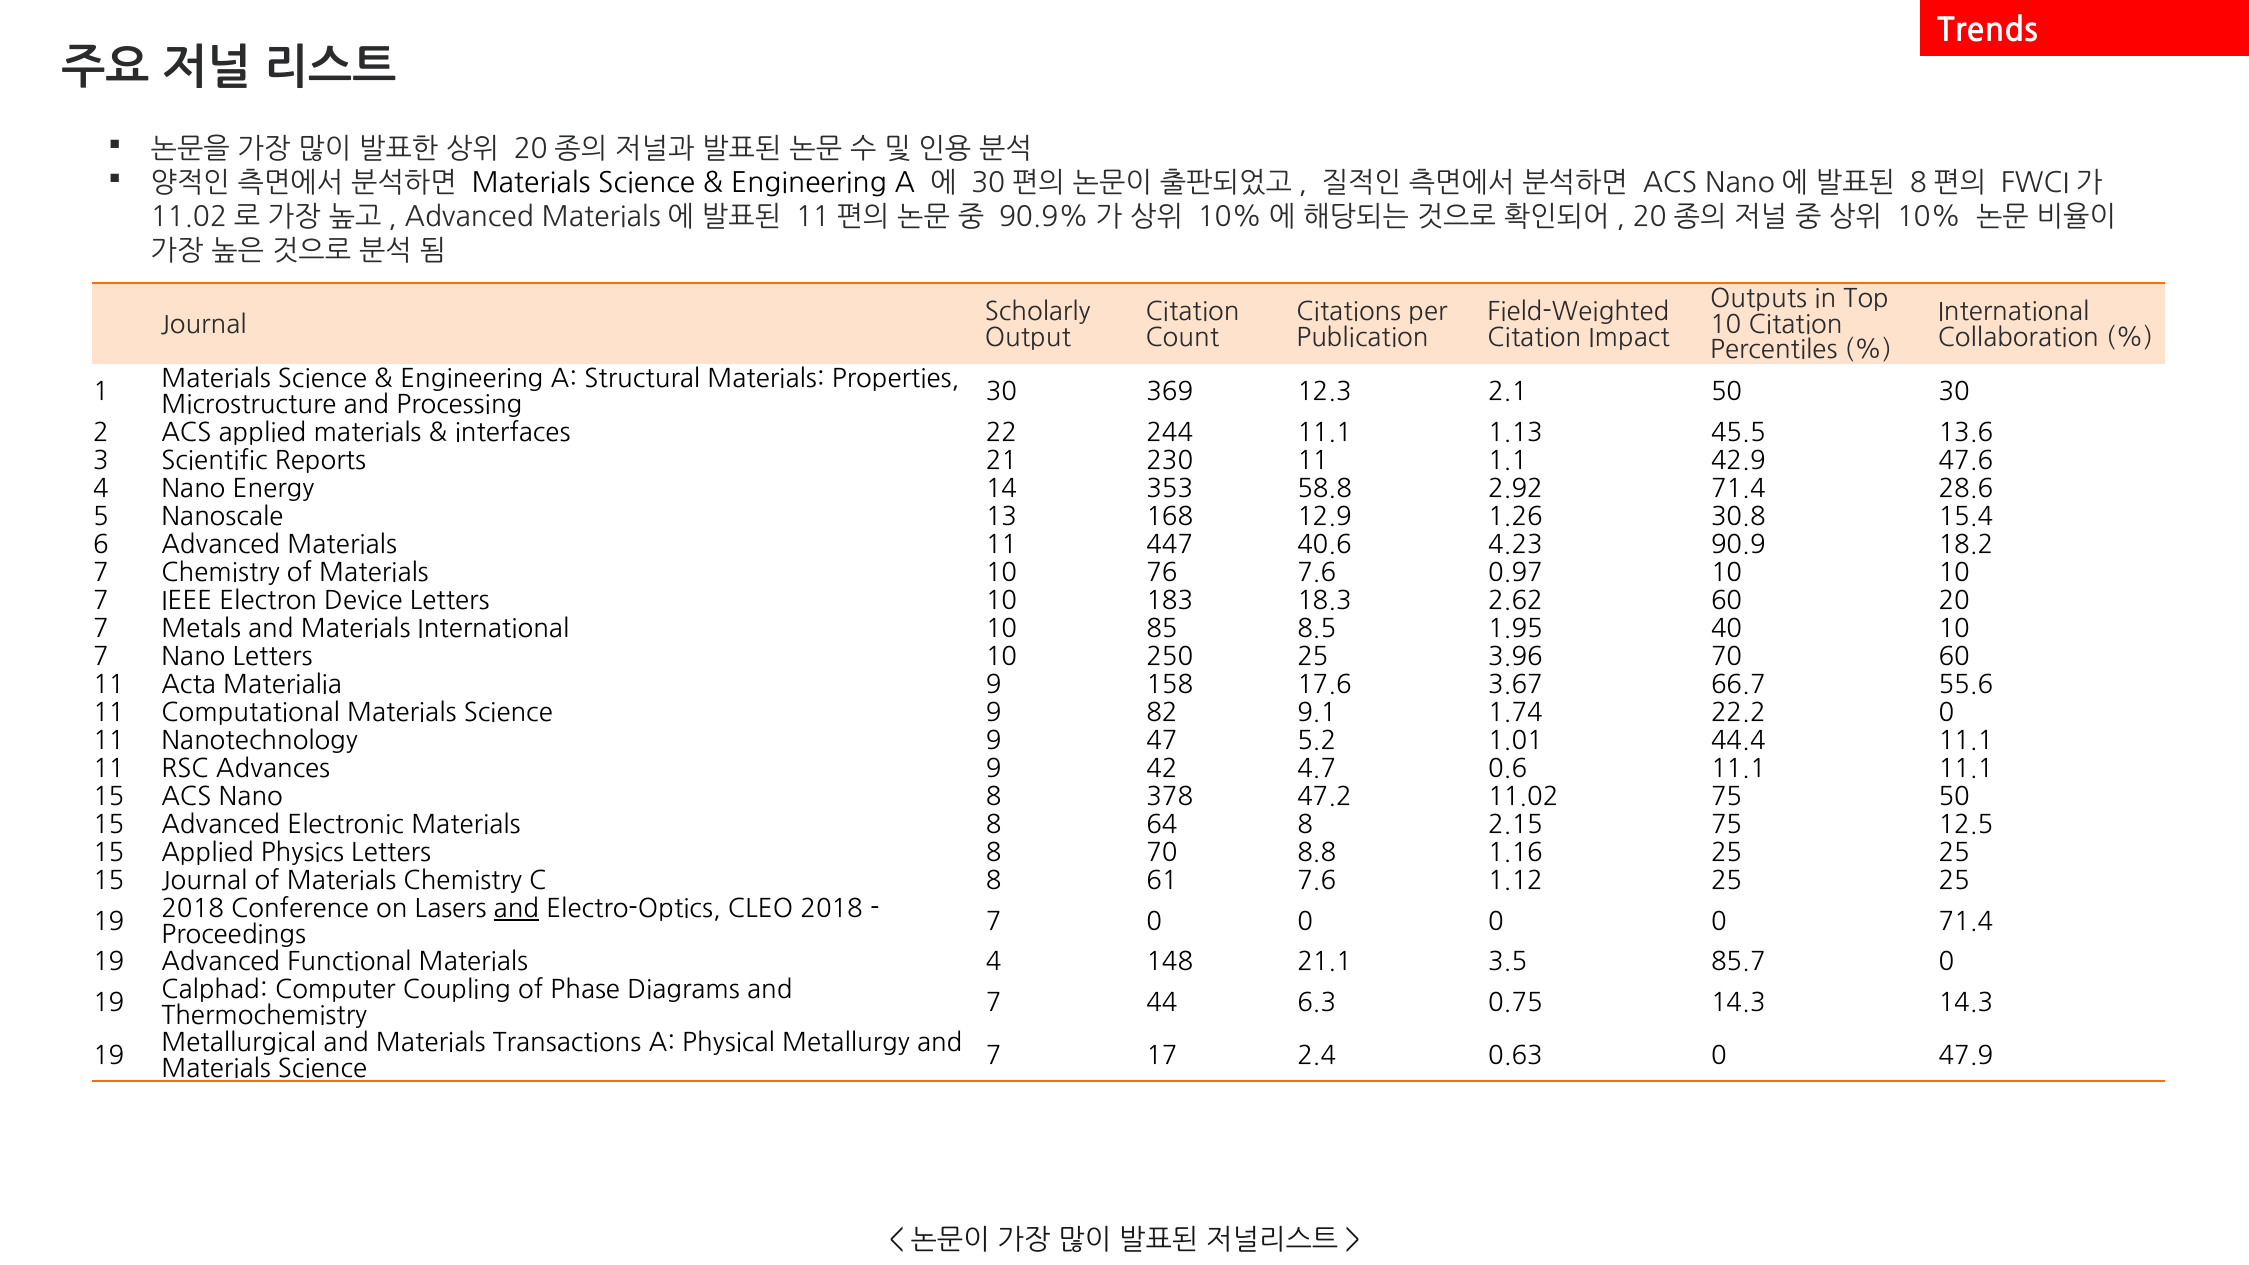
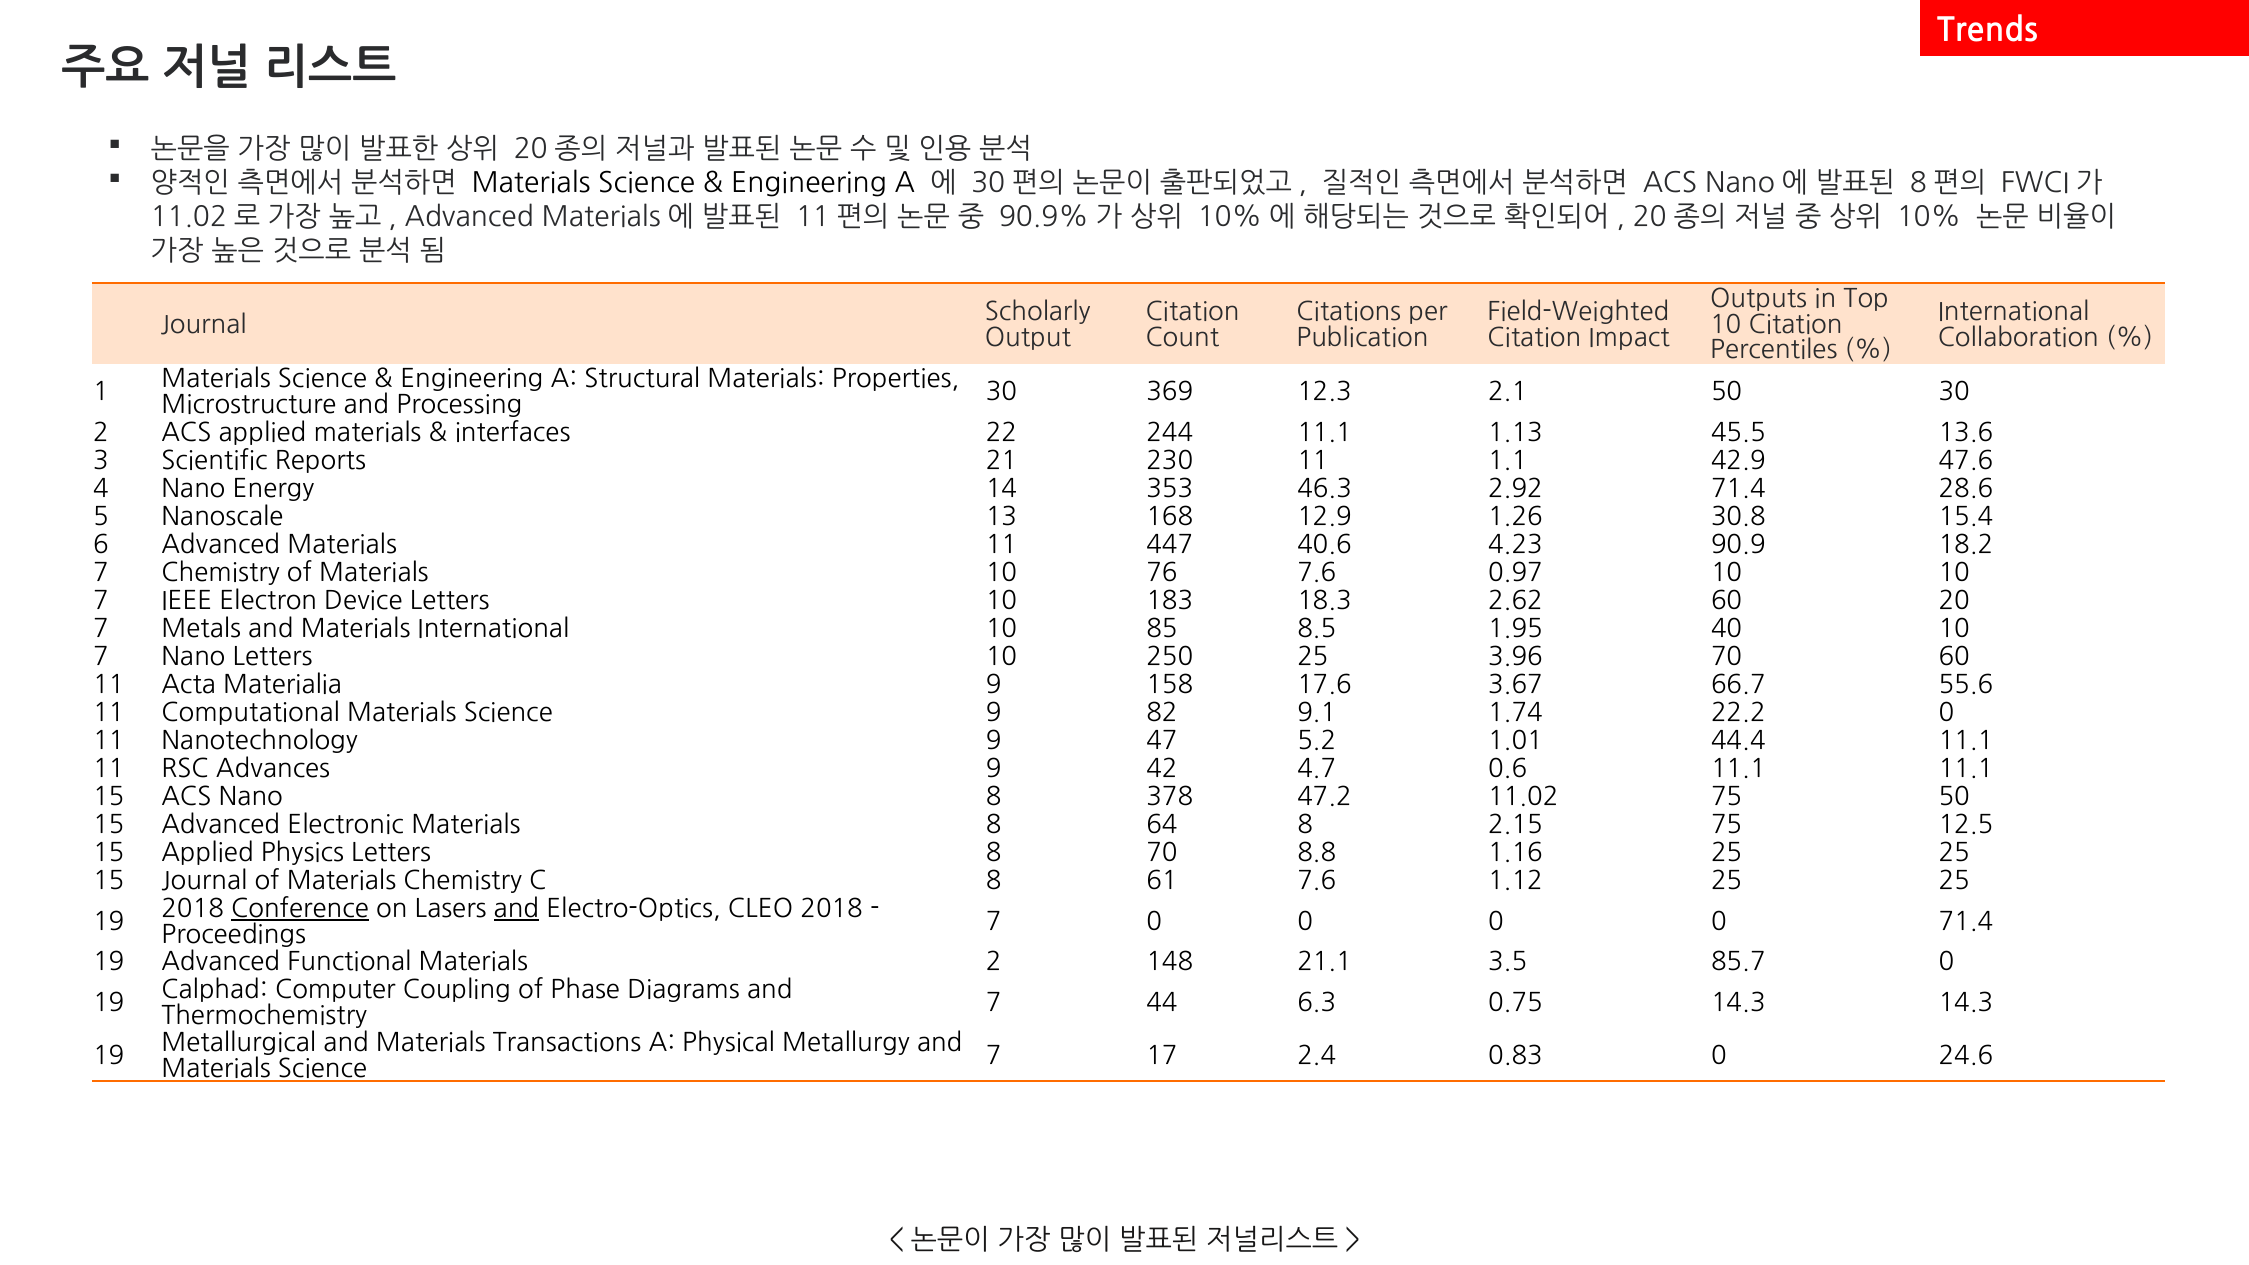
58.8: 58.8 -> 46.3 (1325, 489)
Conference underline: none -> present (300, 909)
Materials 4: 4 -> 2 (994, 962)
0.63: 0.63 -> 0.83 (1516, 1056)
47.9: 47.9 -> 24.6 (1966, 1056)
